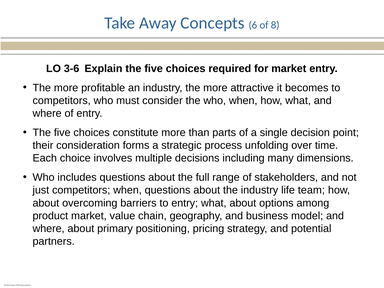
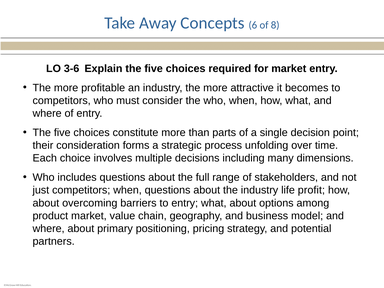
team: team -> profit (311, 190)
